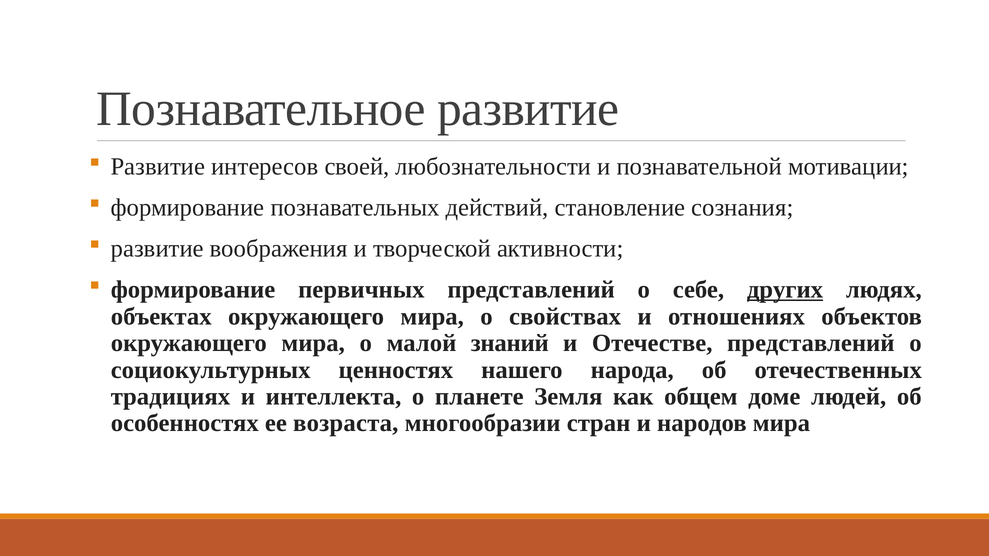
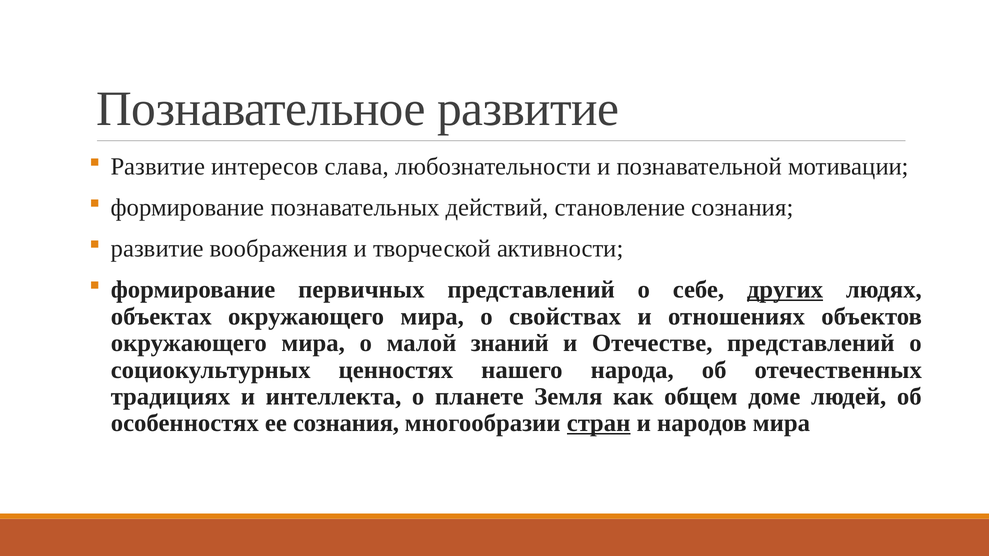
своей: своей -> слава (357, 167)
ее возраста: возраста -> сознания (346, 423)
стран underline: none -> present (599, 423)
